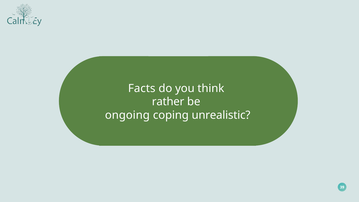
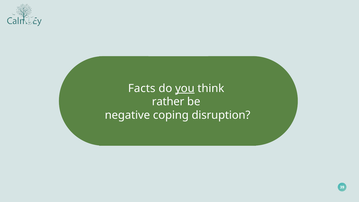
you underline: none -> present (185, 88)
ongoing: ongoing -> negative (127, 115)
unrealistic: unrealistic -> disruption (221, 115)
